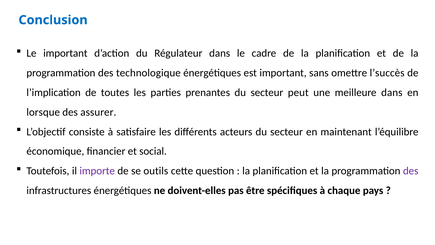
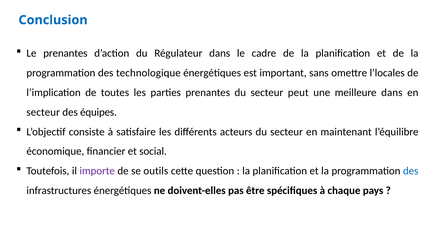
Le important: important -> prenantes (65, 53)
l’succès: l’succès -> l’locales (387, 73)
lorsque: lorsque -> secteur (43, 112)
assurer: assurer -> équipes (98, 112)
des colour: purple -> blue (411, 171)
